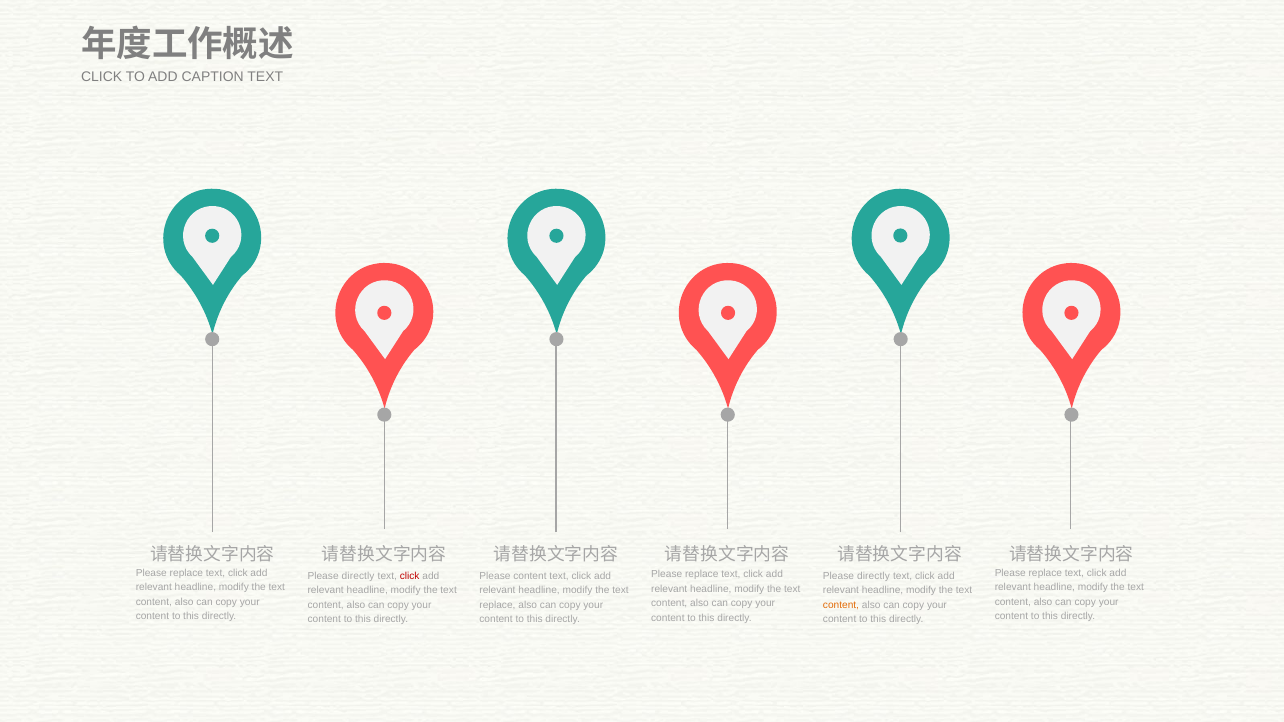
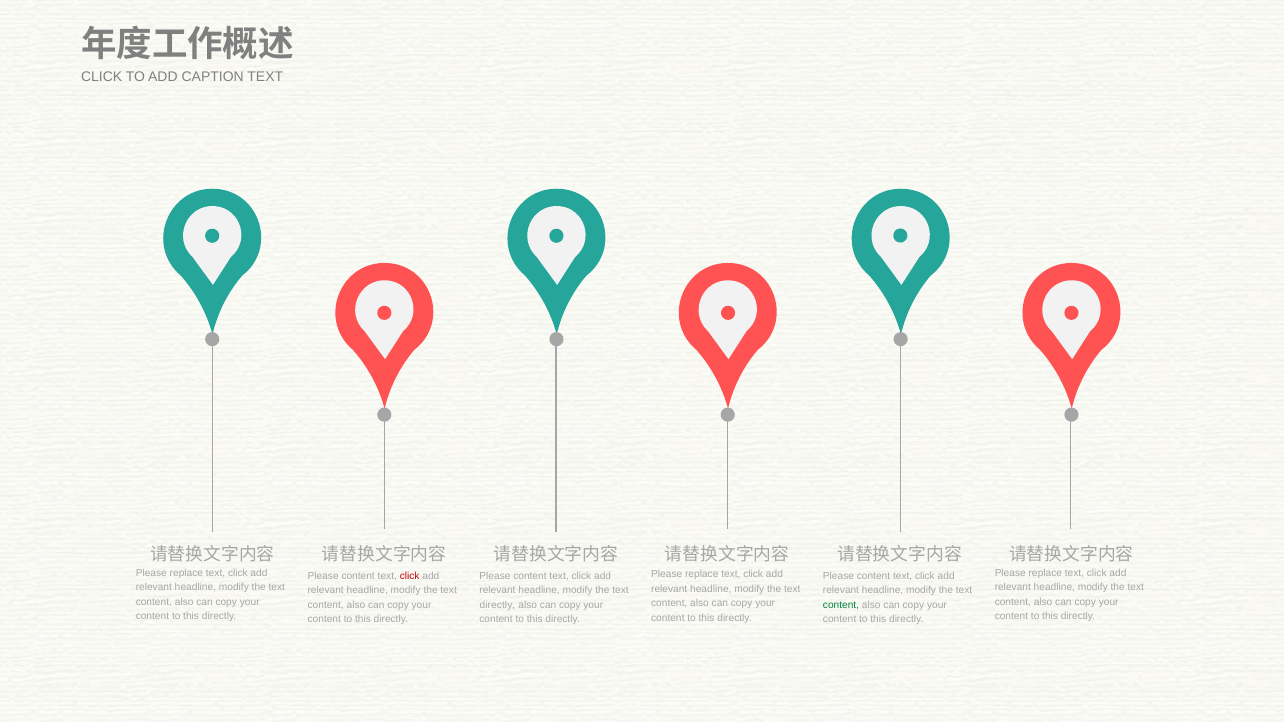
directly: directly -> content (358, 576)
directly: directly -> content (873, 576)
replace: replace -> directly (497, 605)
content colour: orange -> green (841, 605)
